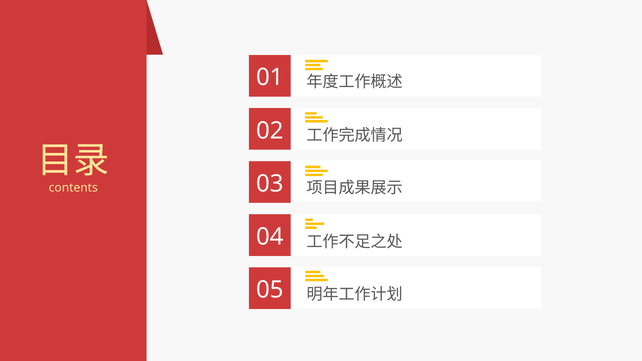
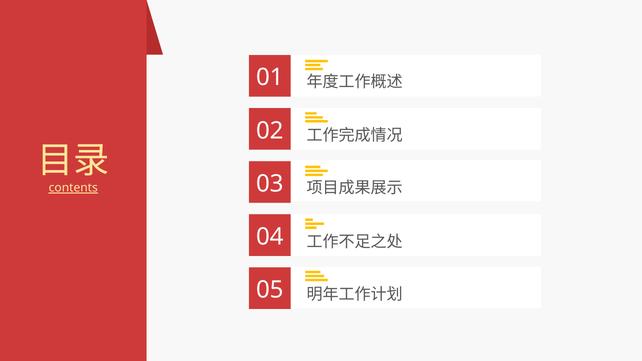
contents underline: none -> present (73, 188)
